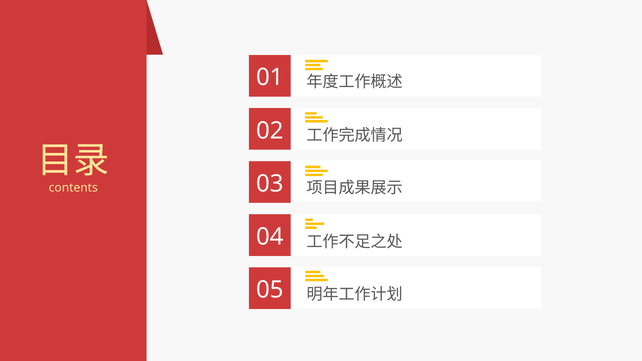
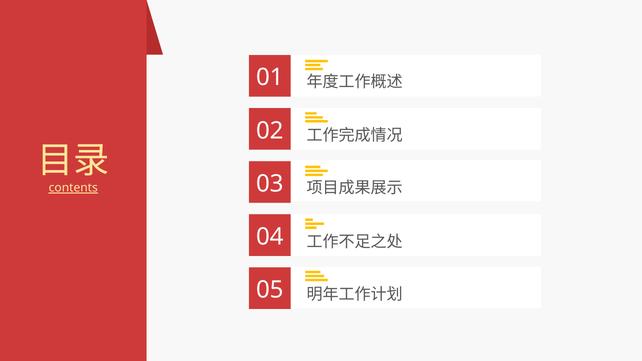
contents underline: none -> present (73, 188)
